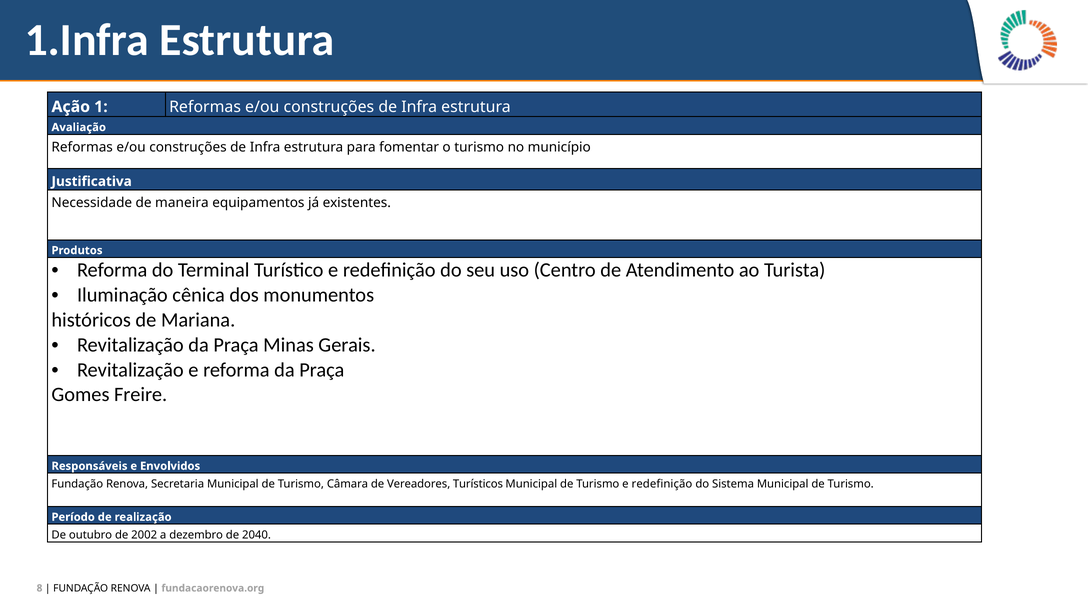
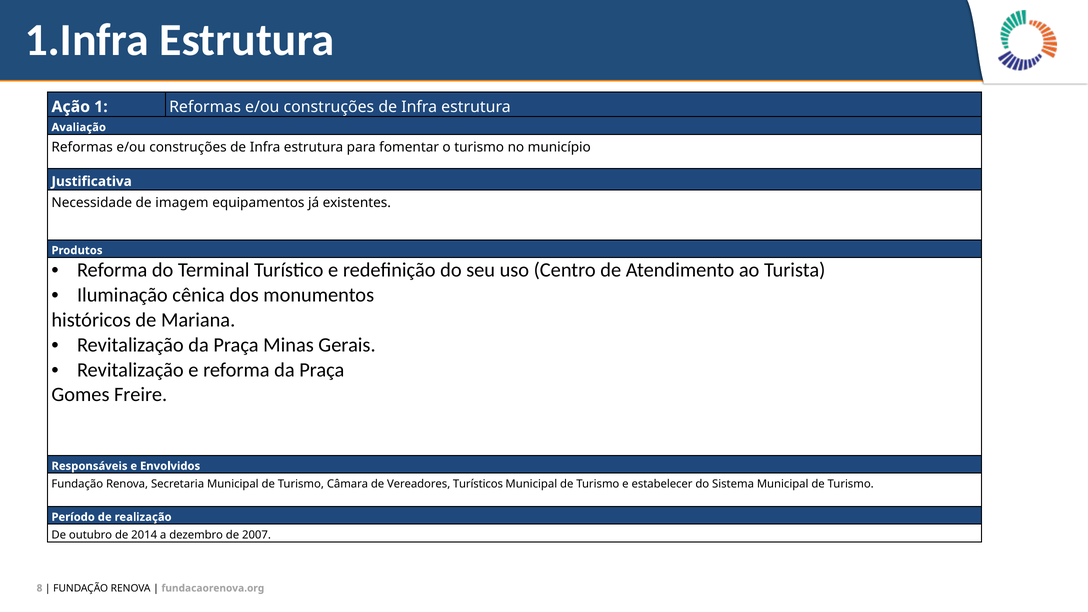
maneira: maneira -> imagem (182, 203)
Turismo e redefinição: redefinição -> estabelecer (662, 484)
2002: 2002 -> 2014 (144, 535)
2040: 2040 -> 2007 (256, 535)
